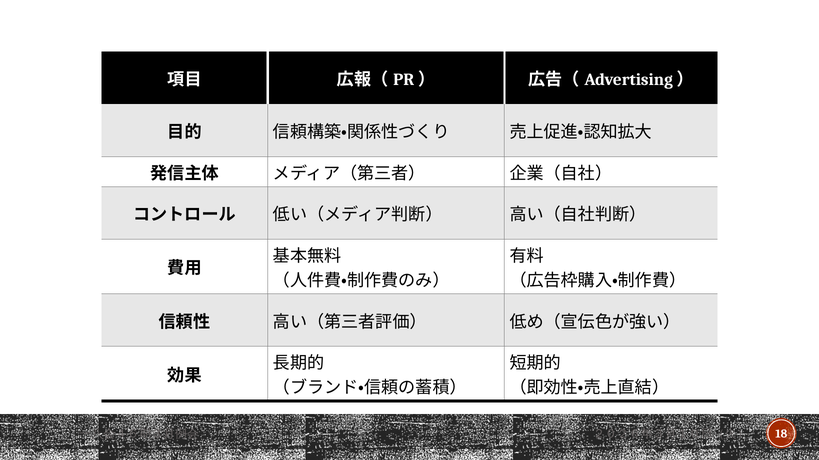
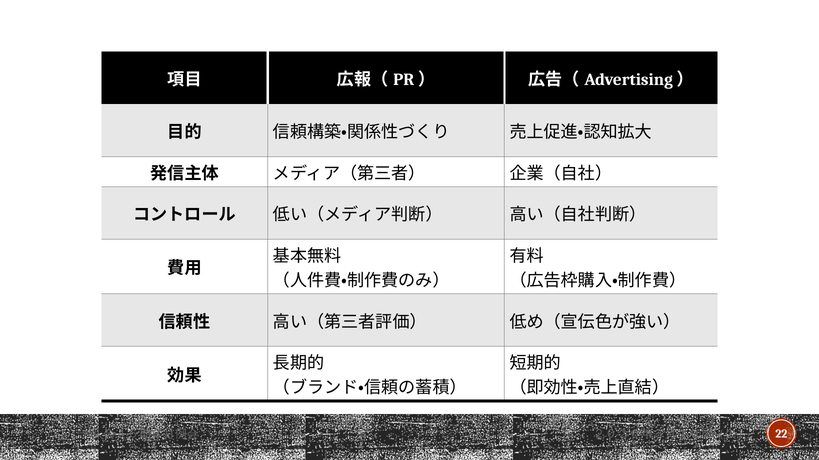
18: 18 -> 22 (781, 434)
